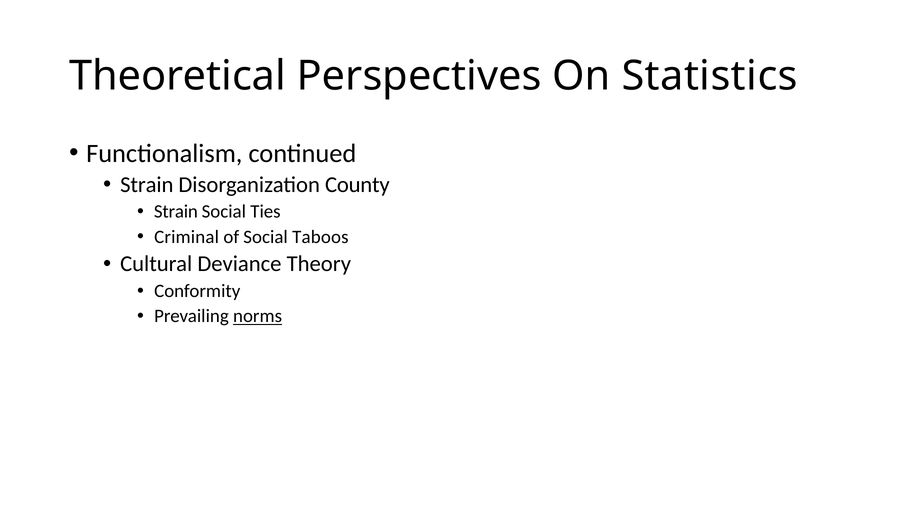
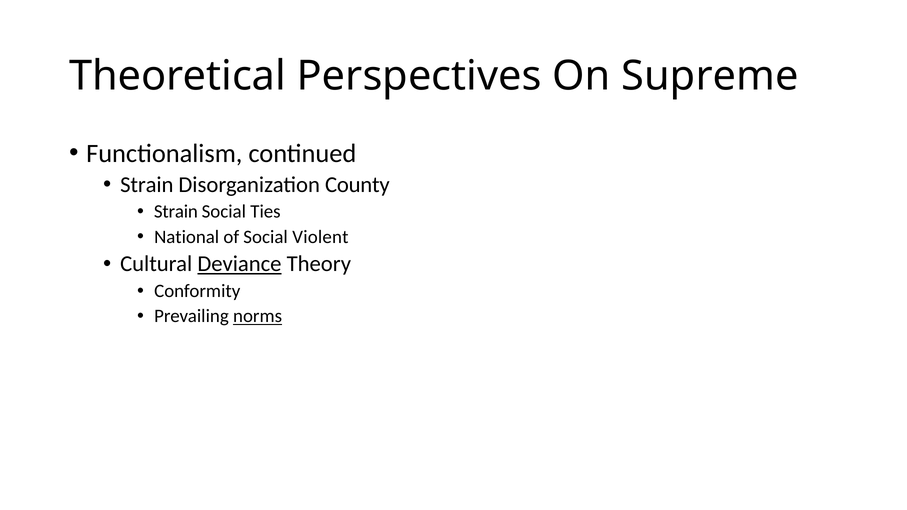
Statistics: Statistics -> Supreme (710, 76)
Criminal: Criminal -> National (187, 237)
Taboos: Taboos -> Violent (320, 237)
Deviance underline: none -> present (239, 264)
